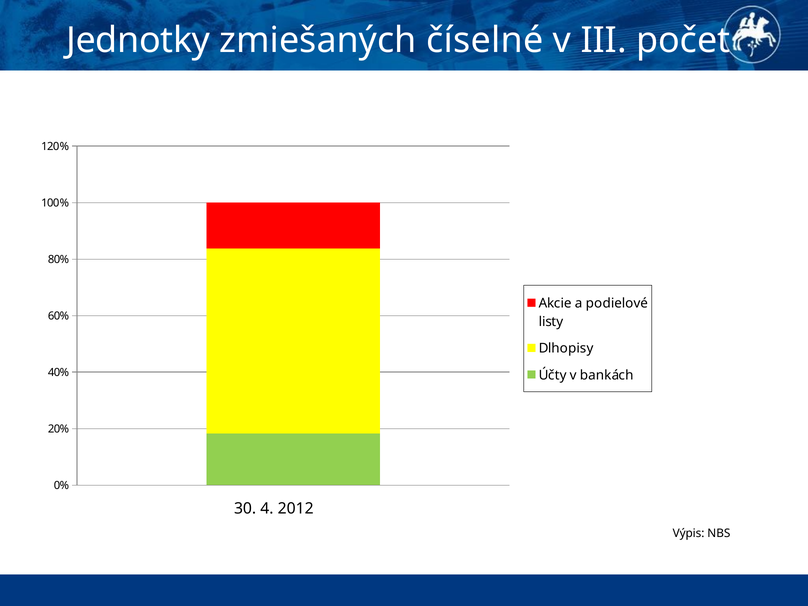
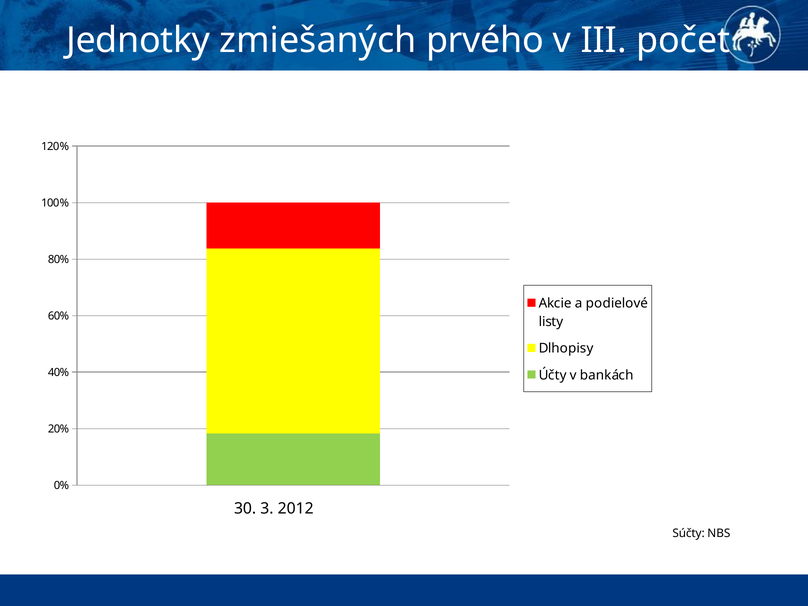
číselné: číselné -> prvého (485, 40)
4: 4 -> 3 (267, 509)
Výpis: Výpis -> Súčty (689, 533)
